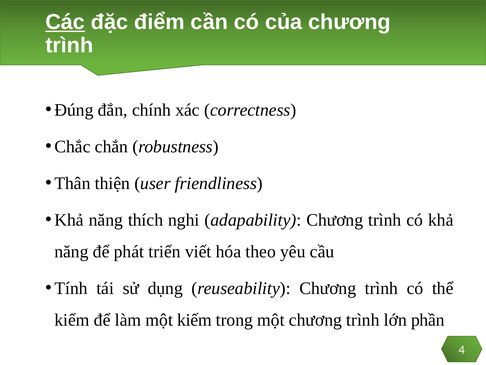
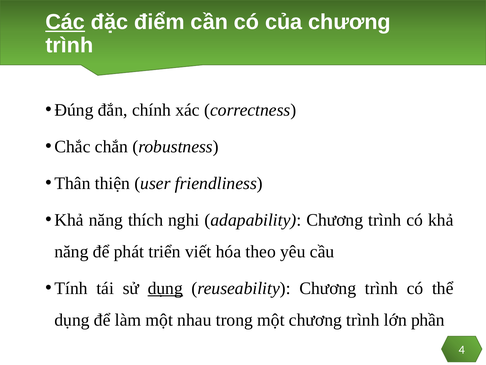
dụng underline: none -> present (165, 288)
kiểm: kiểm -> dụng (72, 319)
kiếm: kiếm -> nhau (194, 319)
